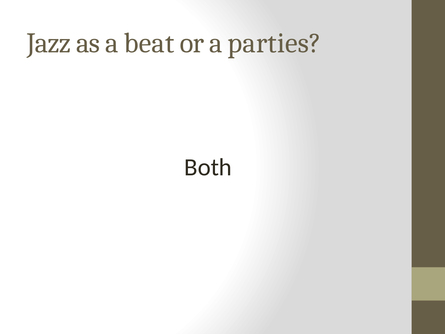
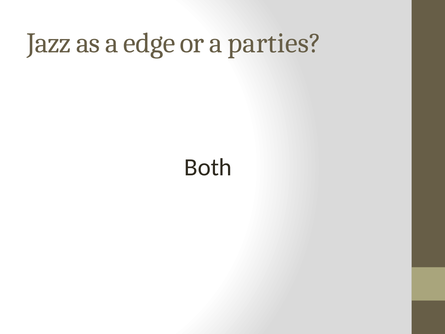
beat: beat -> edge (149, 43)
